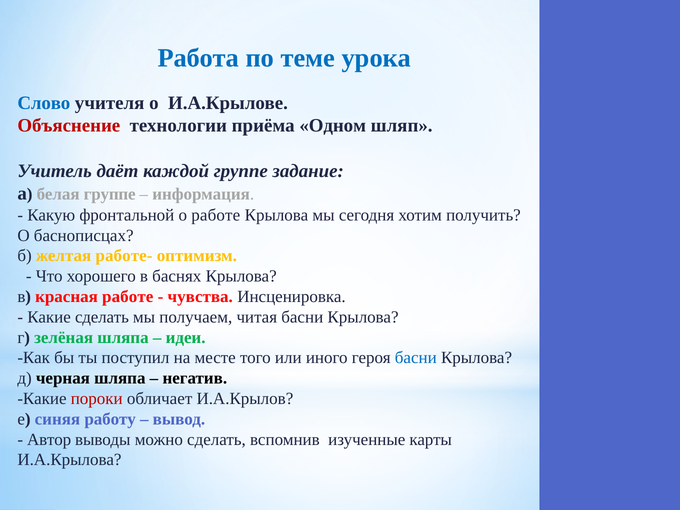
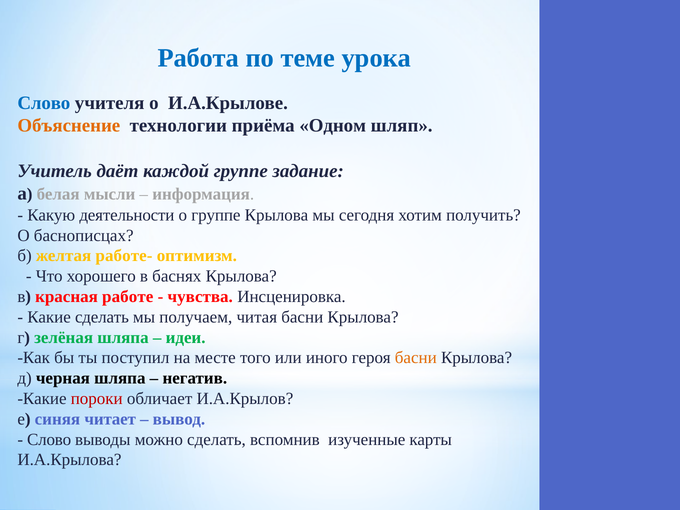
Объяснение colour: red -> orange (69, 126)
белая группе: группе -> мысли (110, 194)
фронтальной: фронтальной -> деятельности (127, 215)
о работе: работе -> группе (216, 215)
басни colour: blue -> orange (416, 358)
работу: работу -> читает (110, 419)
Автор: Автор -> Слово (49, 439)
